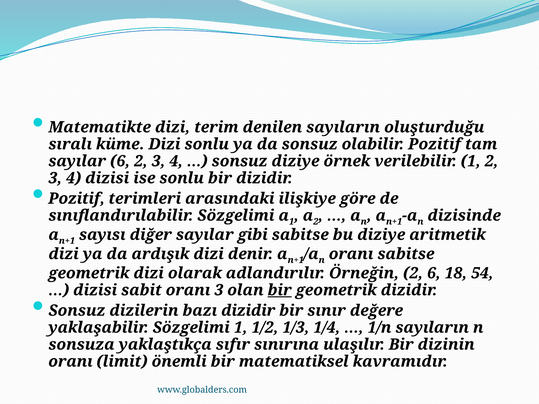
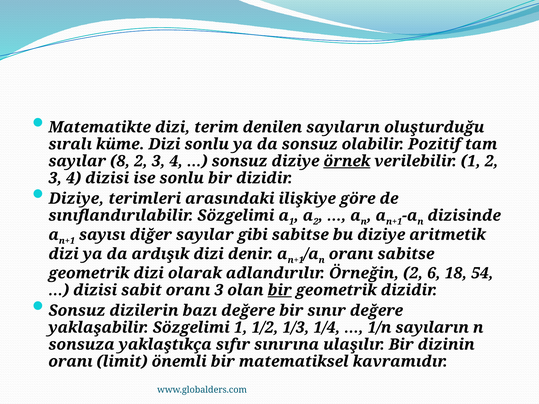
sayılar 6: 6 -> 8 (120, 161)
örnek underline: none -> present (347, 161)
Pozitif: Pozitif -> Diziye (76, 199)
bazı dizidir: dizidir -> değere (248, 311)
